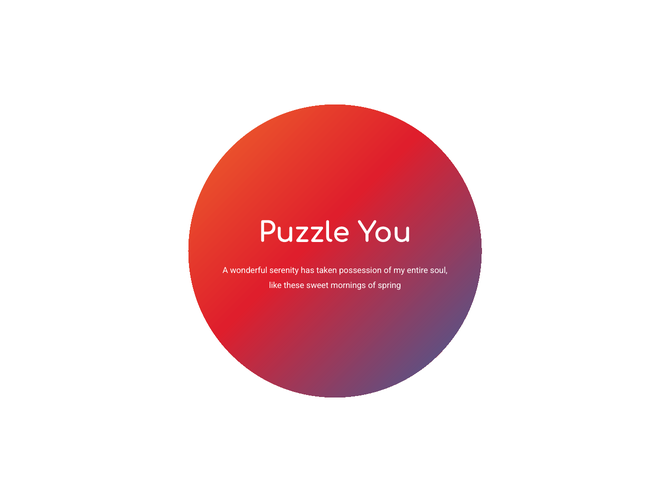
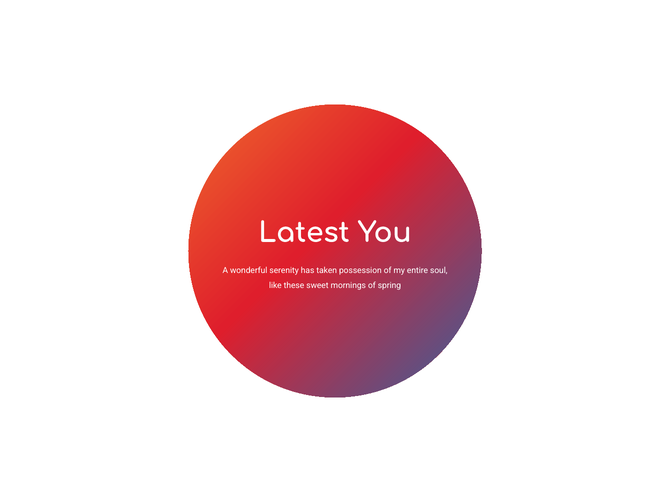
Puzzle: Puzzle -> Latest (304, 233)
